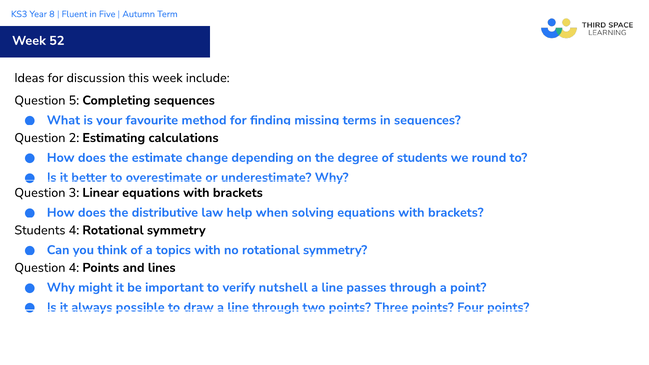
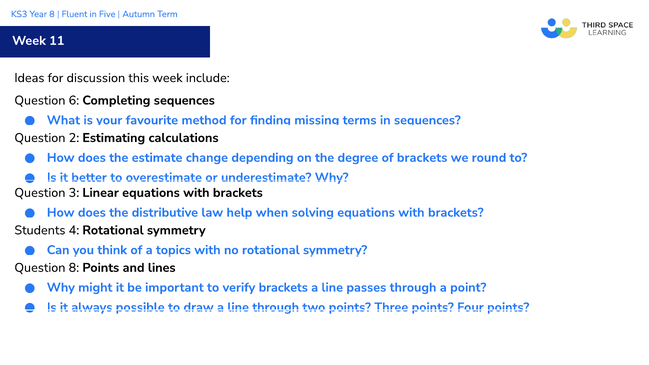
52: 52 -> 11 (57, 41)
5: 5 -> 6 (74, 100)
of students: students -> brackets (422, 158)
Question 4: 4 -> 8 (74, 268)
verify nutshell: nutshell -> brackets (283, 288)
